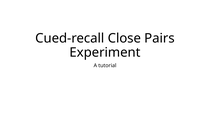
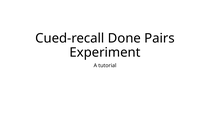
Close: Close -> Done (124, 38)
